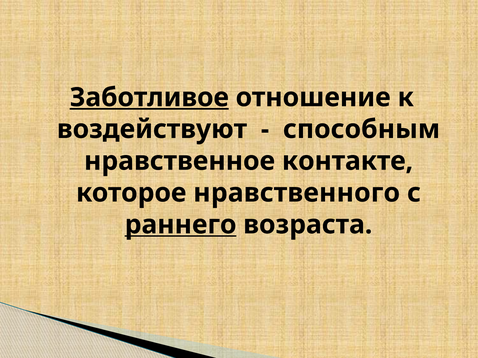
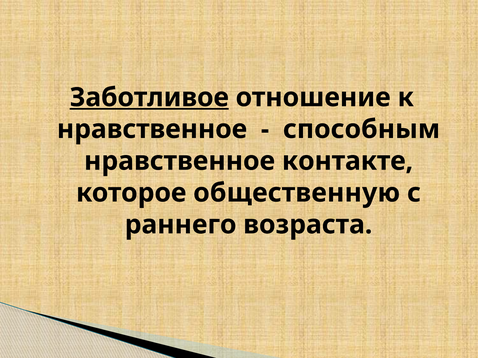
воздействуют: воздействуют -> нравственное (152, 129)
нравственного: нравственного -> общественную (297, 193)
раннего underline: present -> none (181, 225)
